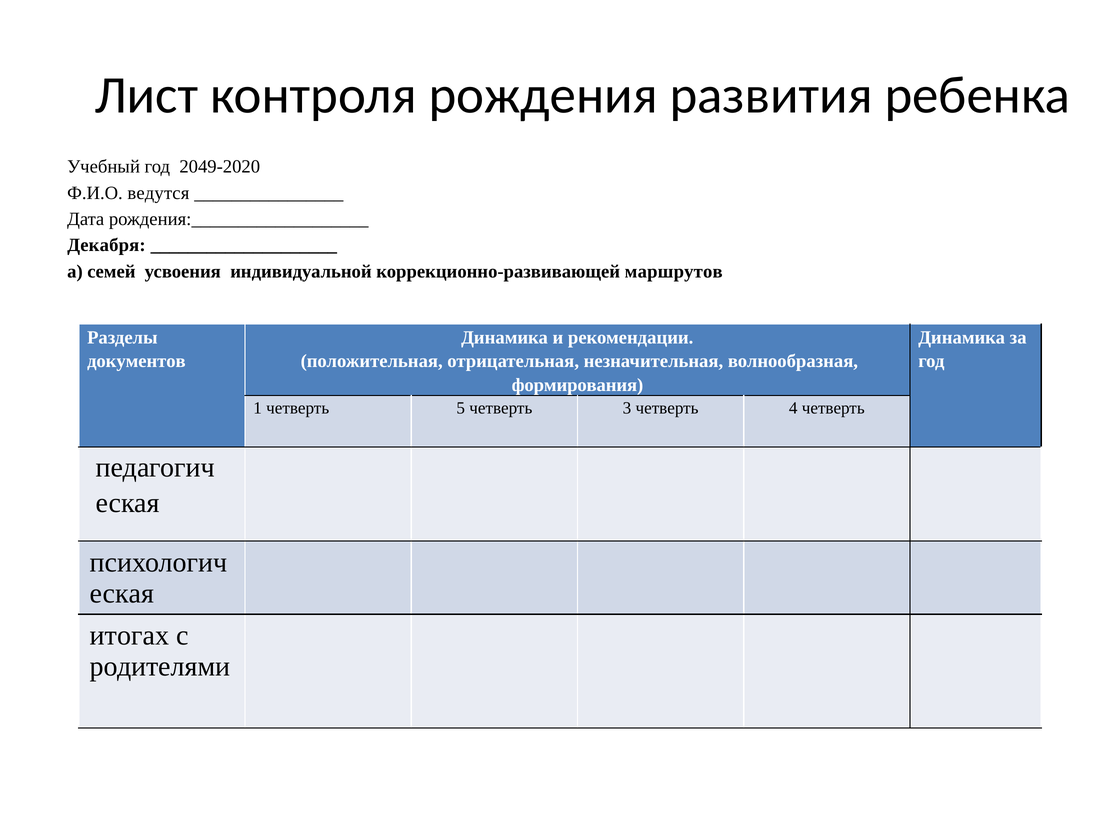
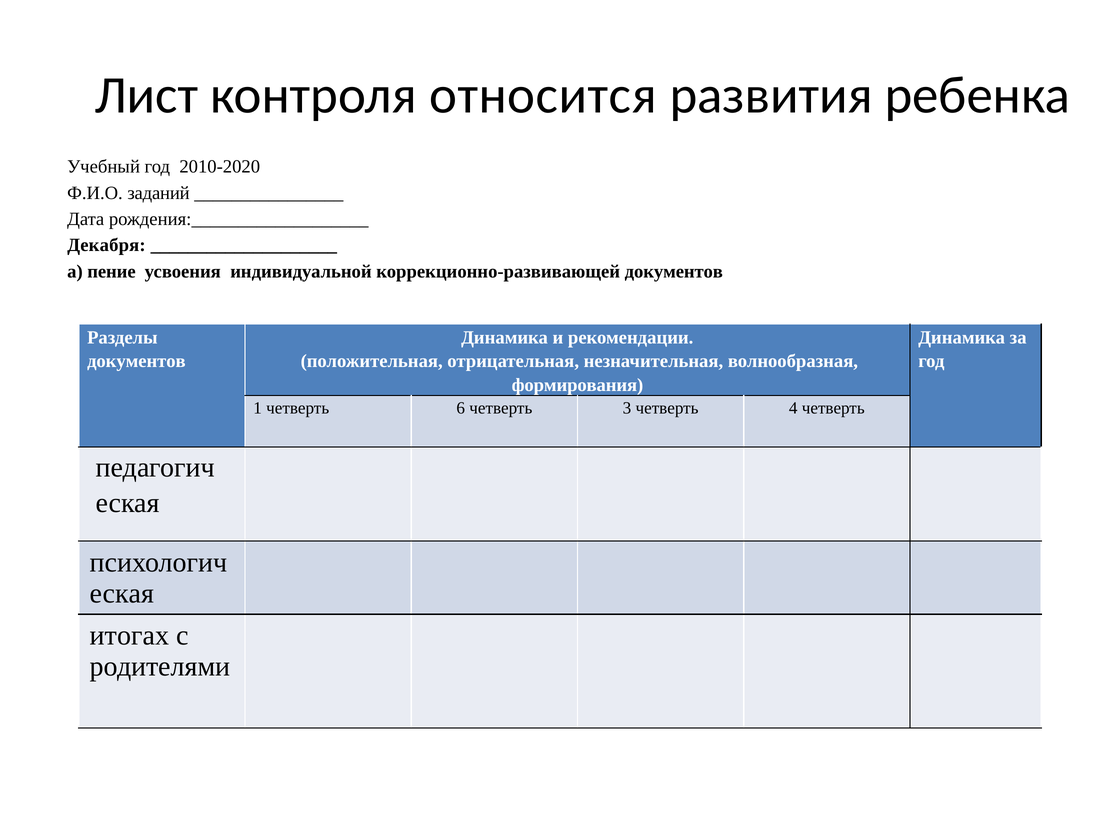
рождения: рождения -> относится (543, 96)
2049-2020: 2049-2020 -> 2010-2020 (220, 167)
ведутся: ведутся -> заданий (159, 193)
семей: семей -> пение (111, 271)
коррекционно-развивающей маршрутов: маршрутов -> документов (674, 271)
5: 5 -> 6 (461, 408)
